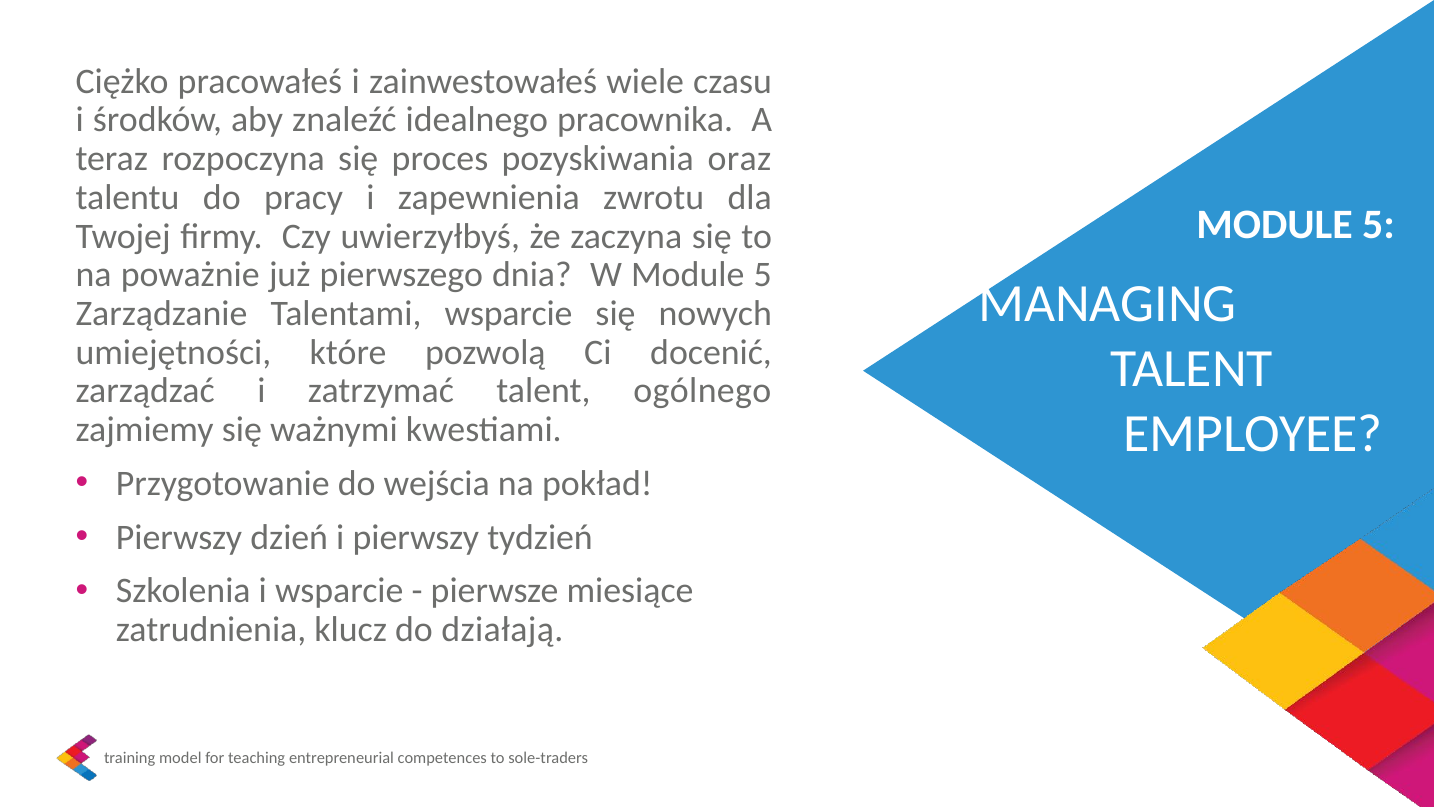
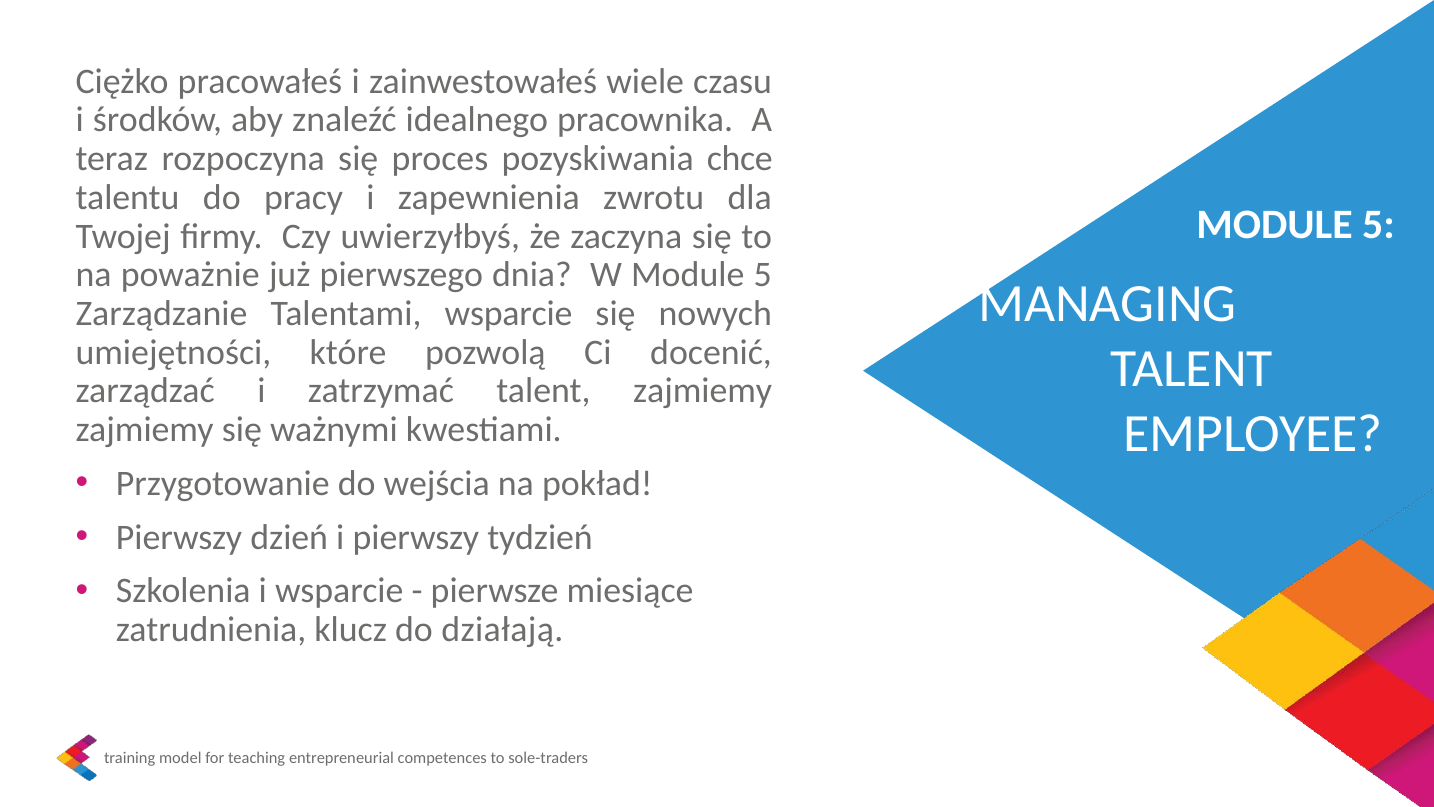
oraz: oraz -> chce (740, 159)
talent ogólnego: ogólnego -> zajmiemy (703, 391)
